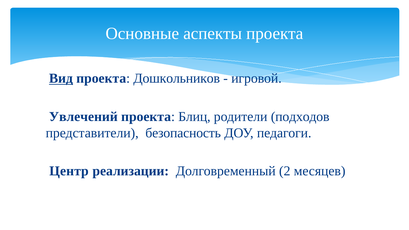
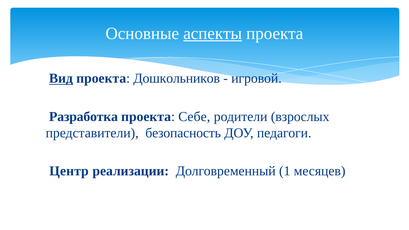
аспекты underline: none -> present (213, 34)
Увлечений: Увлечений -> Разработка (83, 117)
Блиц: Блиц -> Себе (194, 117)
подходов: подходов -> взрослых (300, 117)
2: 2 -> 1 (285, 171)
